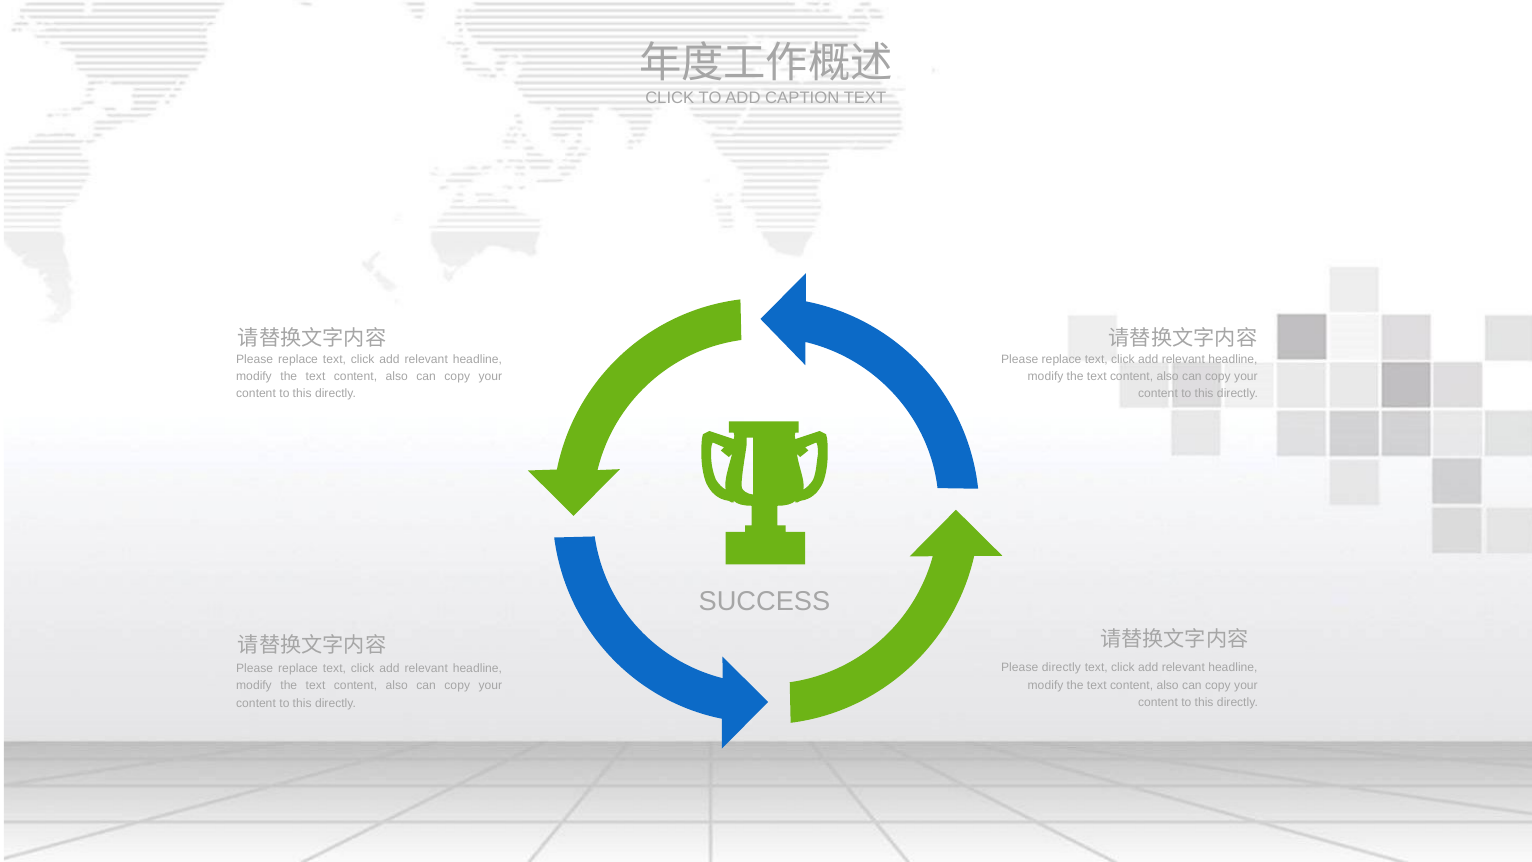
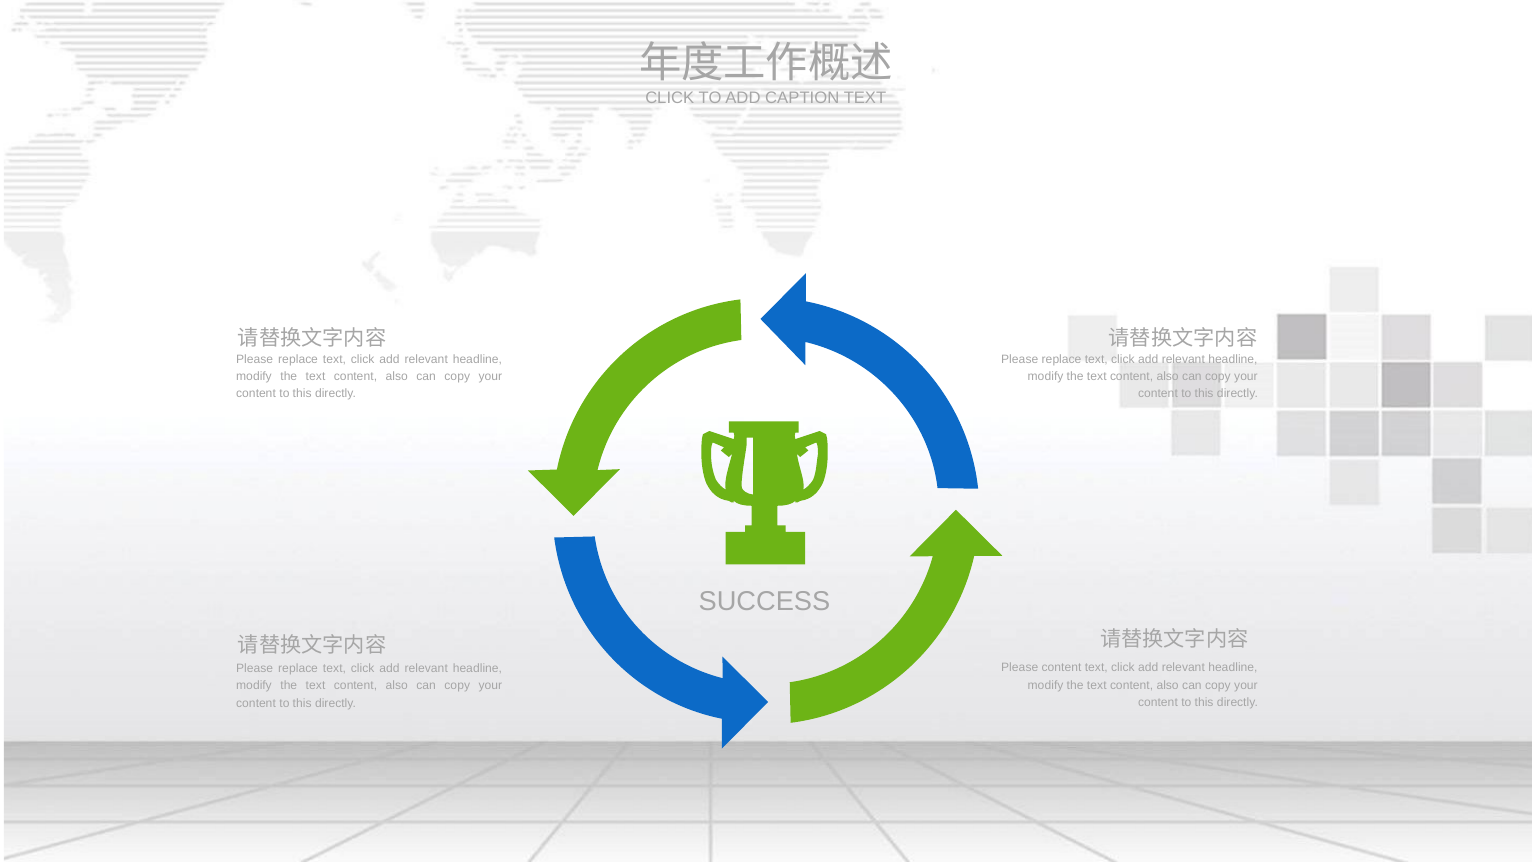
Please directly: directly -> content (1062, 667)
